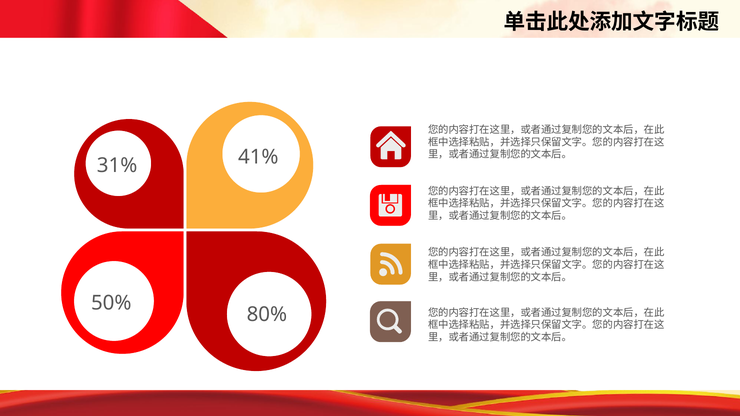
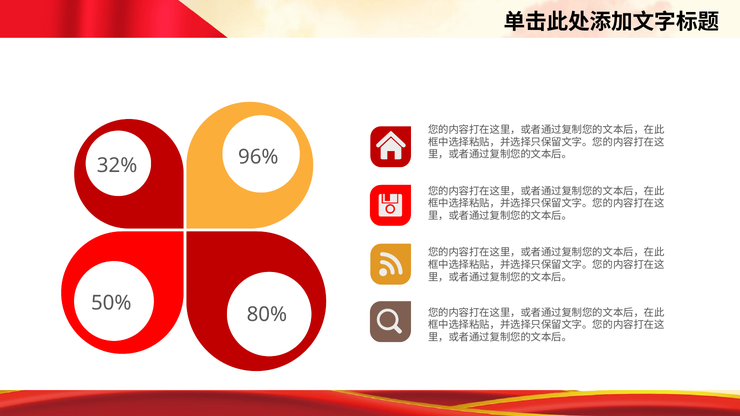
41%: 41% -> 96% (258, 157)
31%: 31% -> 32% (117, 165)
